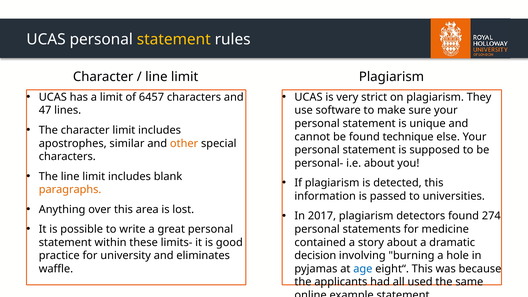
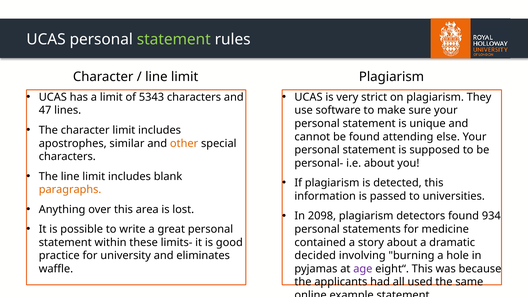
statement colour: yellow -> light green (174, 39)
6457: 6457 -> 5343 (151, 97)
technique: technique -> attending (408, 137)
2017: 2017 -> 2098 (322, 216)
274: 274 -> 934 (491, 216)
decision: decision -> decided (315, 256)
age colour: blue -> purple (363, 269)
